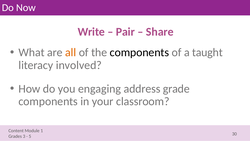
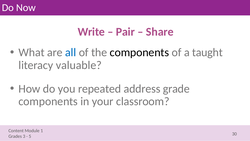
all colour: orange -> blue (71, 52)
involved: involved -> valuable (79, 65)
engaging: engaging -> repeated (100, 89)
